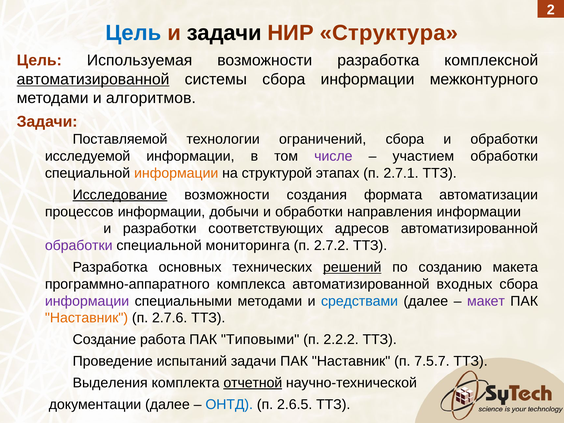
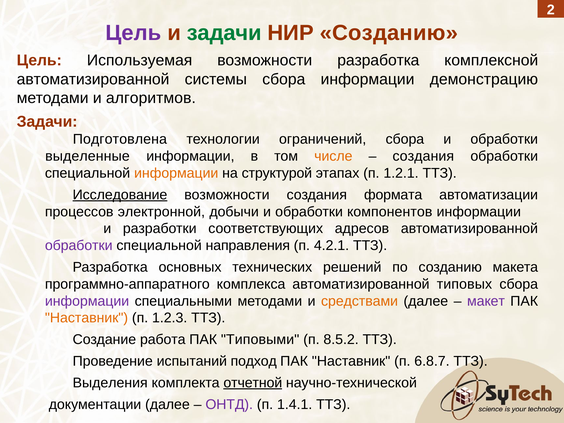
Цель colour: blue -> purple (133, 33)
задачи colour: black -> green (224, 33)
НИР Структура: Структура -> Созданию (389, 33)
автоматизированной underline: present -> none (93, 79)
межконтурного: межконтурного -> демонстрацию (484, 79)
Поставляемой: Поставляемой -> Подготовлена (120, 139)
исследуемой: исследуемой -> выделенные (87, 156)
числе colour: purple -> orange (333, 156)
участием: участием -> создания (423, 156)
2.7.1: 2.7.1 -> 1.2.1 (401, 173)
процессов информации: информации -> электронной (161, 212)
направления: направления -> компонентов (390, 212)
мониторинга: мониторинга -> направления (248, 246)
2.7.2: 2.7.2 -> 4.2.1 (332, 246)
решений underline: present -> none (352, 267)
входных: входных -> типовых (464, 284)
средствами colour: blue -> orange (360, 301)
2.7.6: 2.7.6 -> 1.2.3 (170, 318)
2.2.2: 2.2.2 -> 8.5.2 (341, 340)
испытаний задачи: задачи -> подход (254, 361)
7.5.7: 7.5.7 -> 6.8.7 (432, 361)
ОНТД colour: blue -> purple (229, 404)
2.6.5: 2.6.5 -> 1.4.1 (295, 404)
